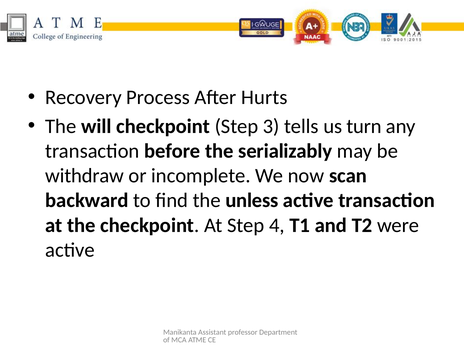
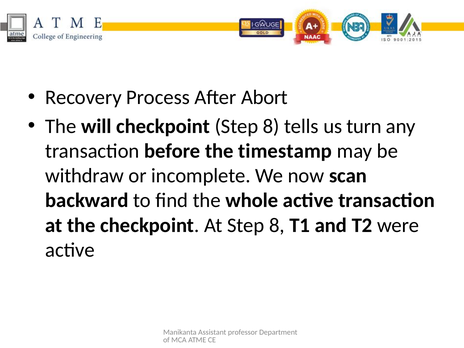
Hurts: Hurts -> Abort (264, 97)
checkpoint Step 3: 3 -> 8 (271, 126)
serializably: serializably -> timestamp (285, 151)
unless: unless -> whole (252, 200)
At Step 4: 4 -> 8 (277, 225)
